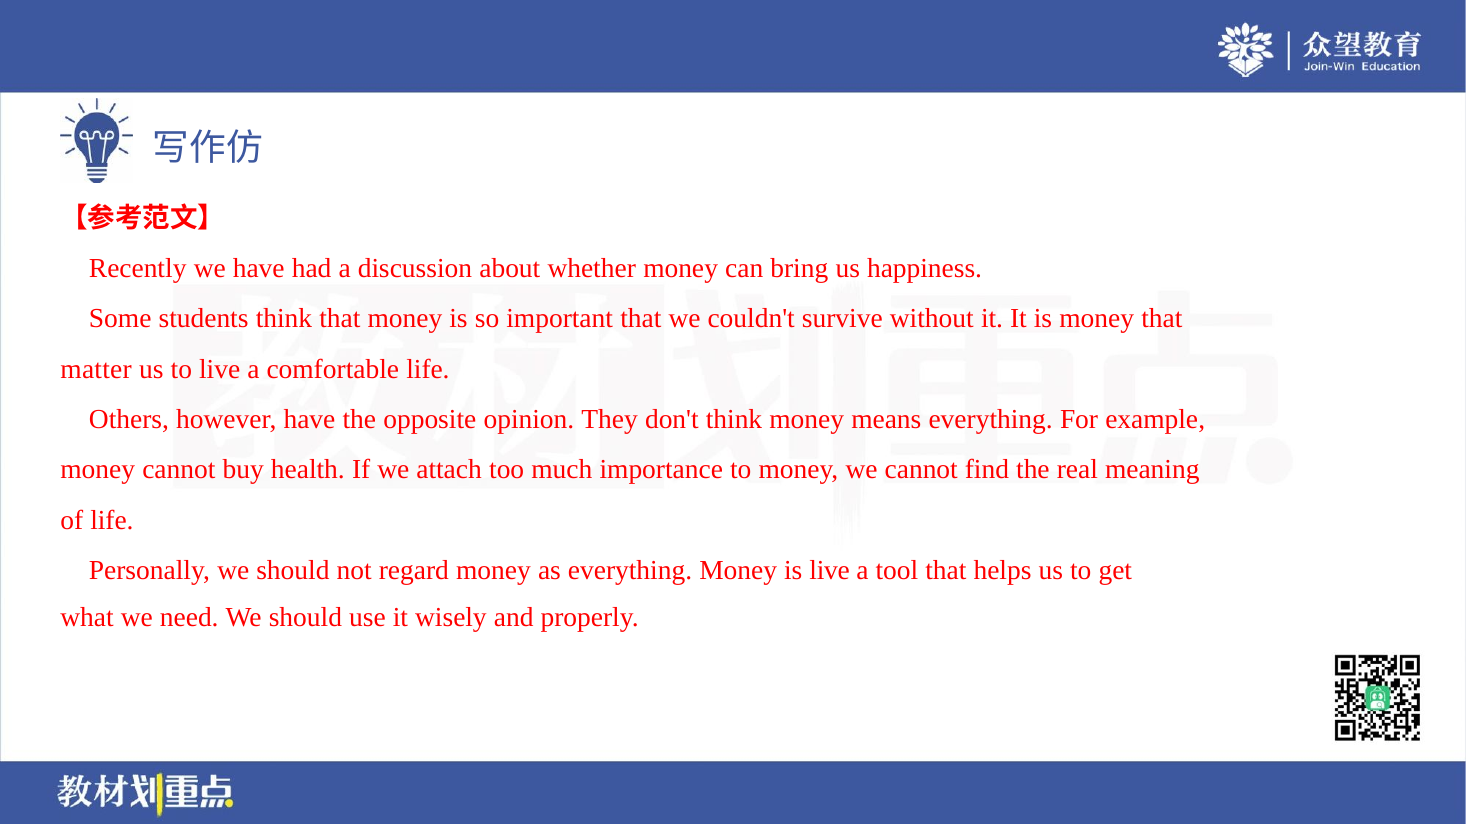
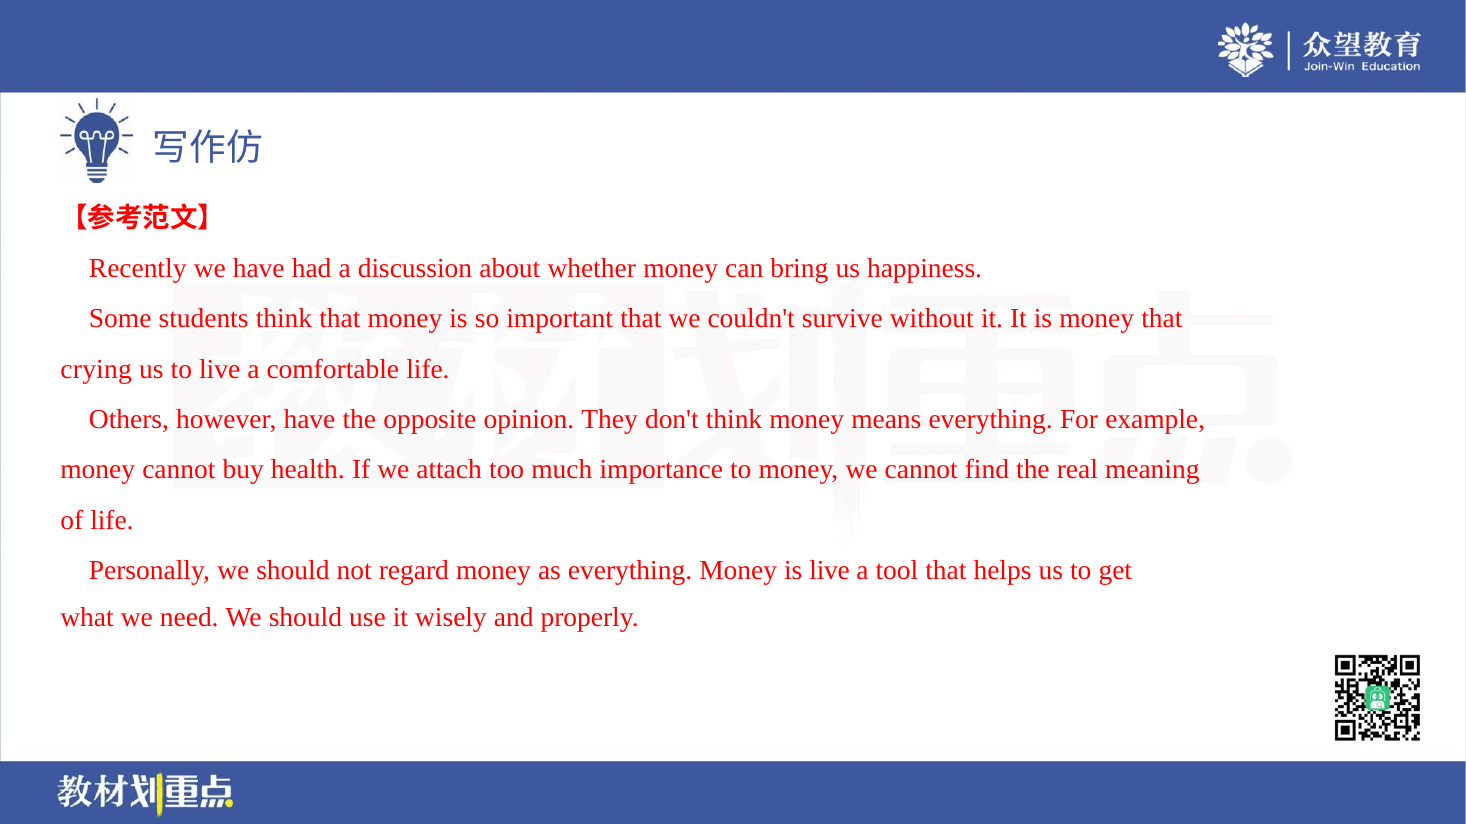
matter: matter -> crying (96, 369)
